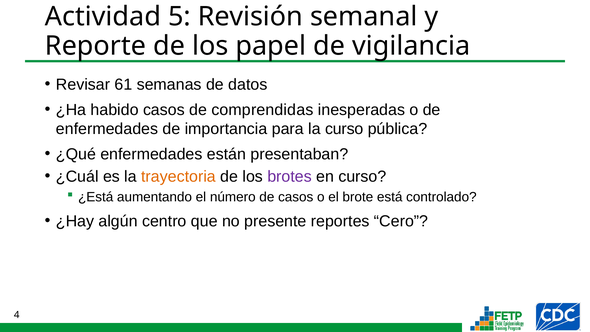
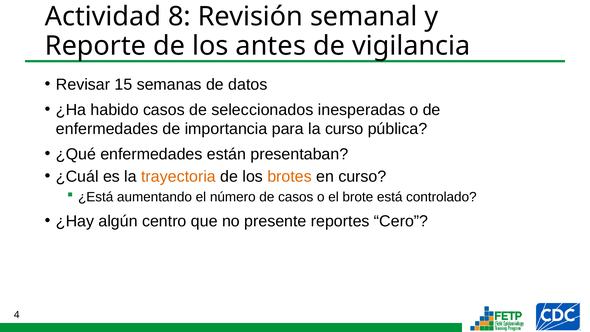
5: 5 -> 8 (179, 17)
papel: papel -> antes (271, 46)
61: 61 -> 15 (123, 84)
comprendidas: comprendidas -> seleccionados (262, 110)
brotes colour: purple -> orange (290, 176)
